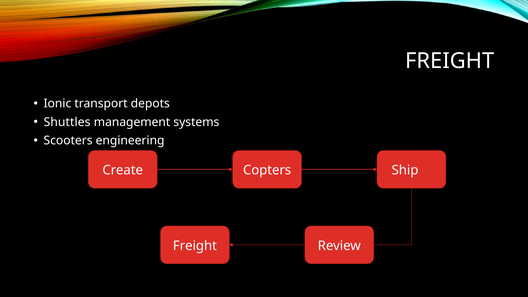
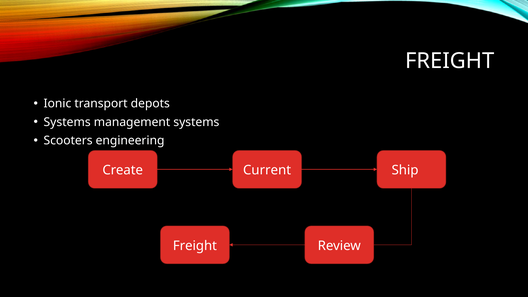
Shuttles: Shuttles -> Systems (67, 122)
Copters: Copters -> Current (267, 170)
